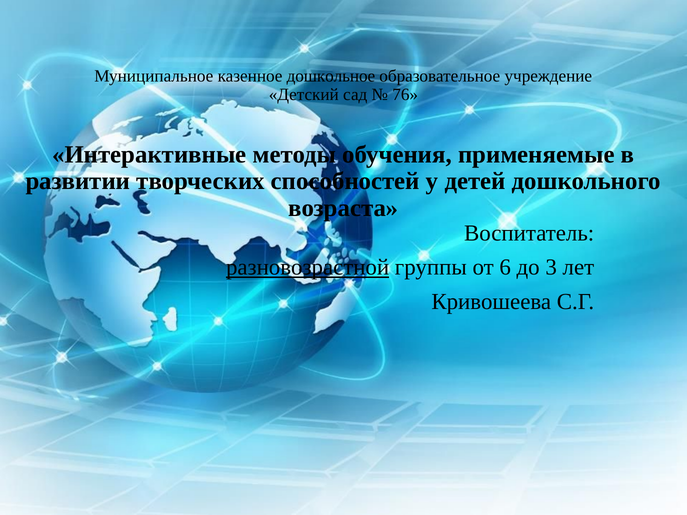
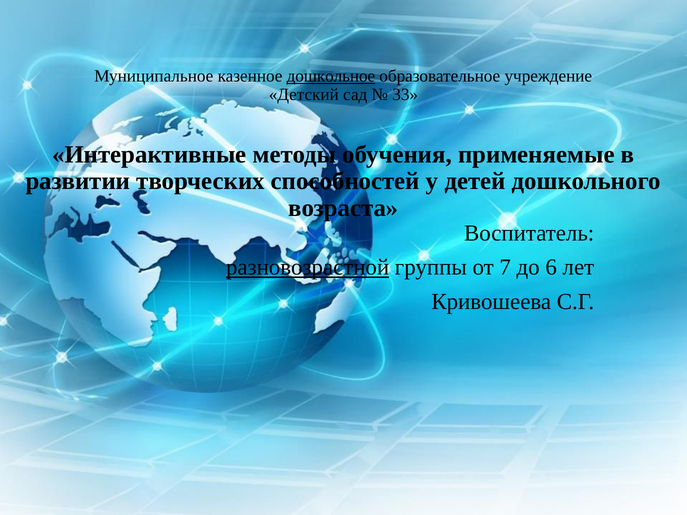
дошкольное underline: none -> present (331, 76)
76: 76 -> 33 (405, 95)
6: 6 -> 7 (505, 268)
3: 3 -> 6 (551, 268)
